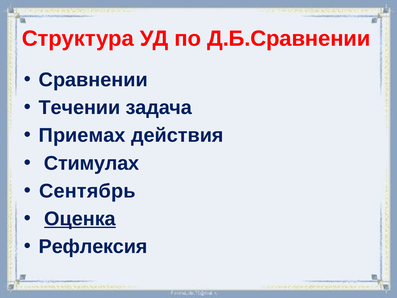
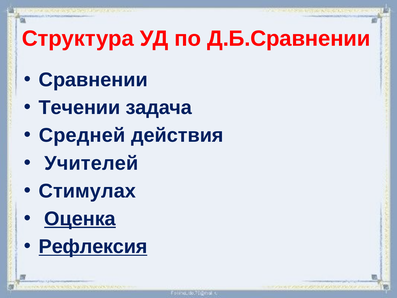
Приемах: Приемах -> Средней (82, 135)
Стимулах: Стимулах -> Учителей (91, 163)
Сентябрь: Сентябрь -> Стимулах (87, 191)
Рефлексия underline: none -> present (93, 246)
